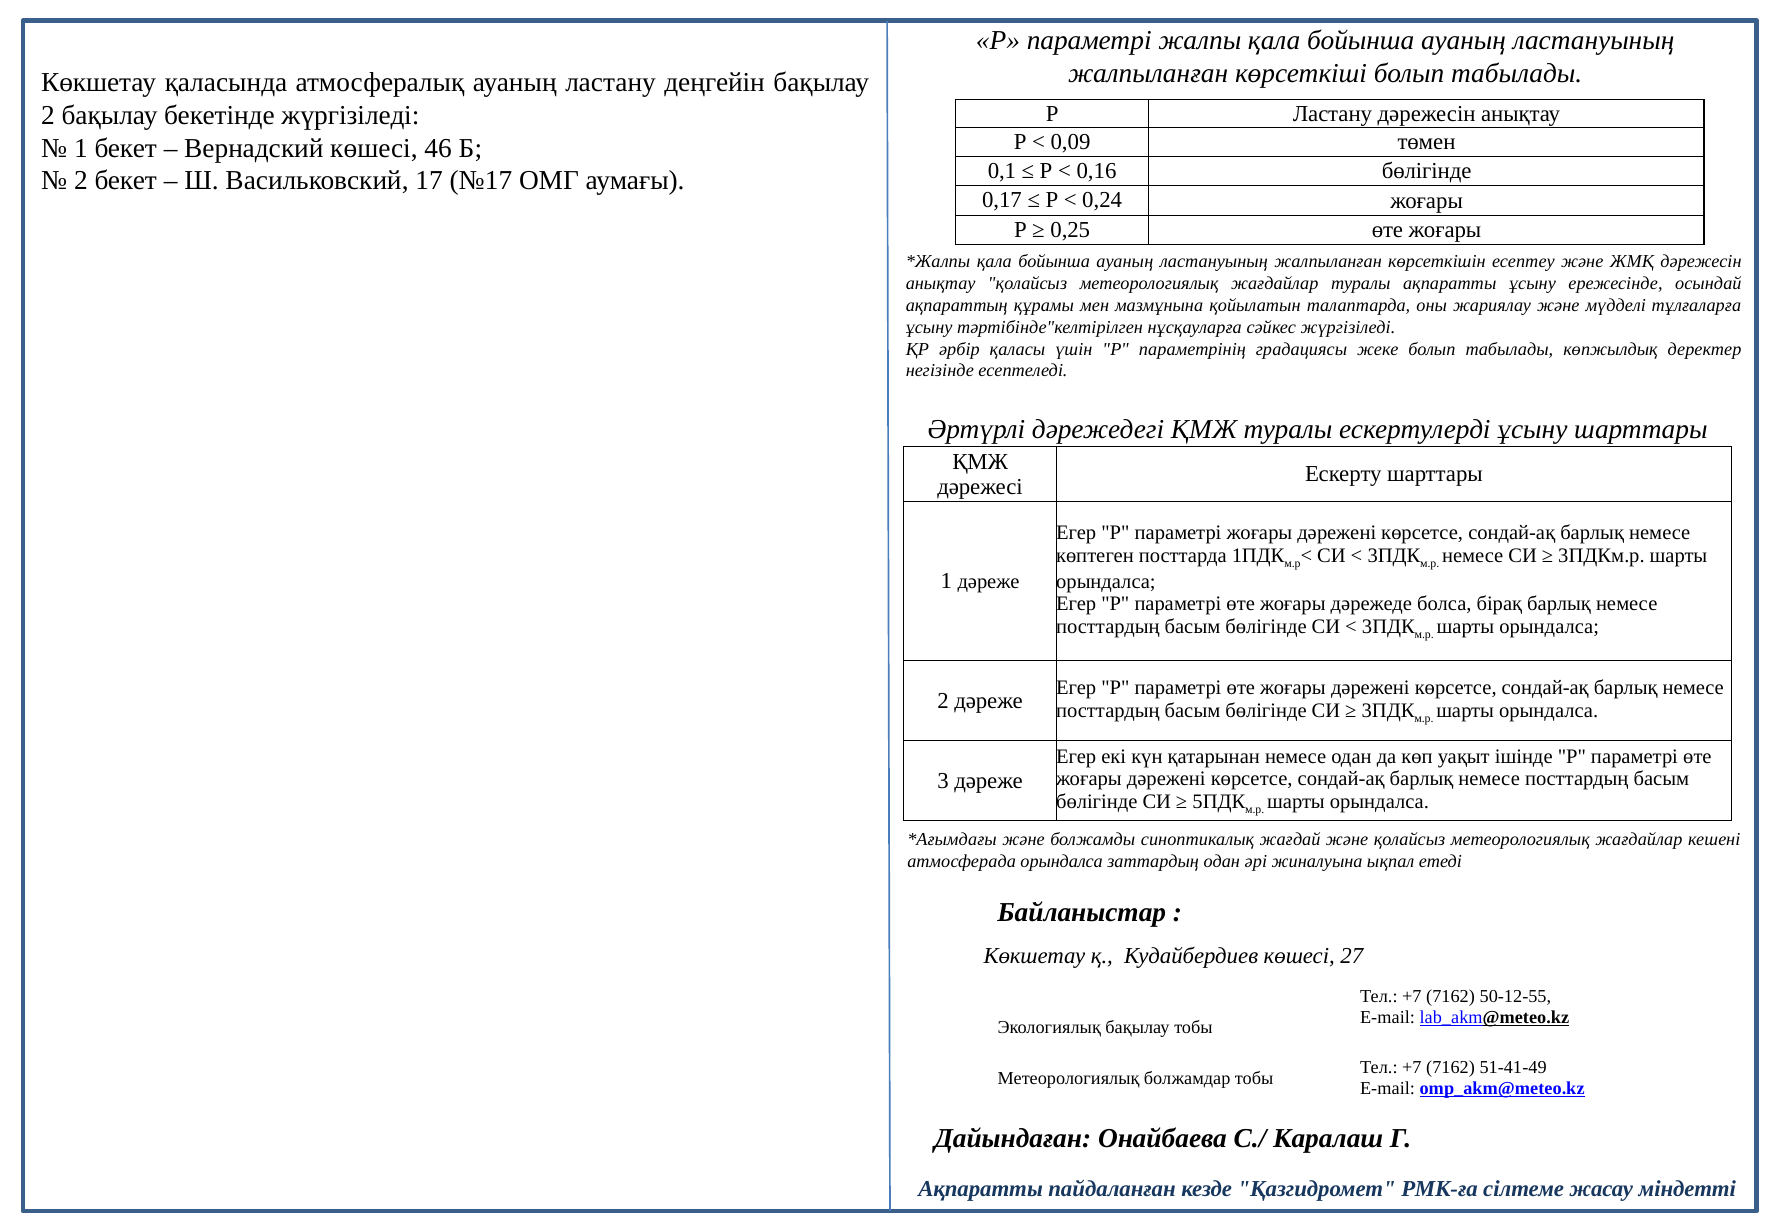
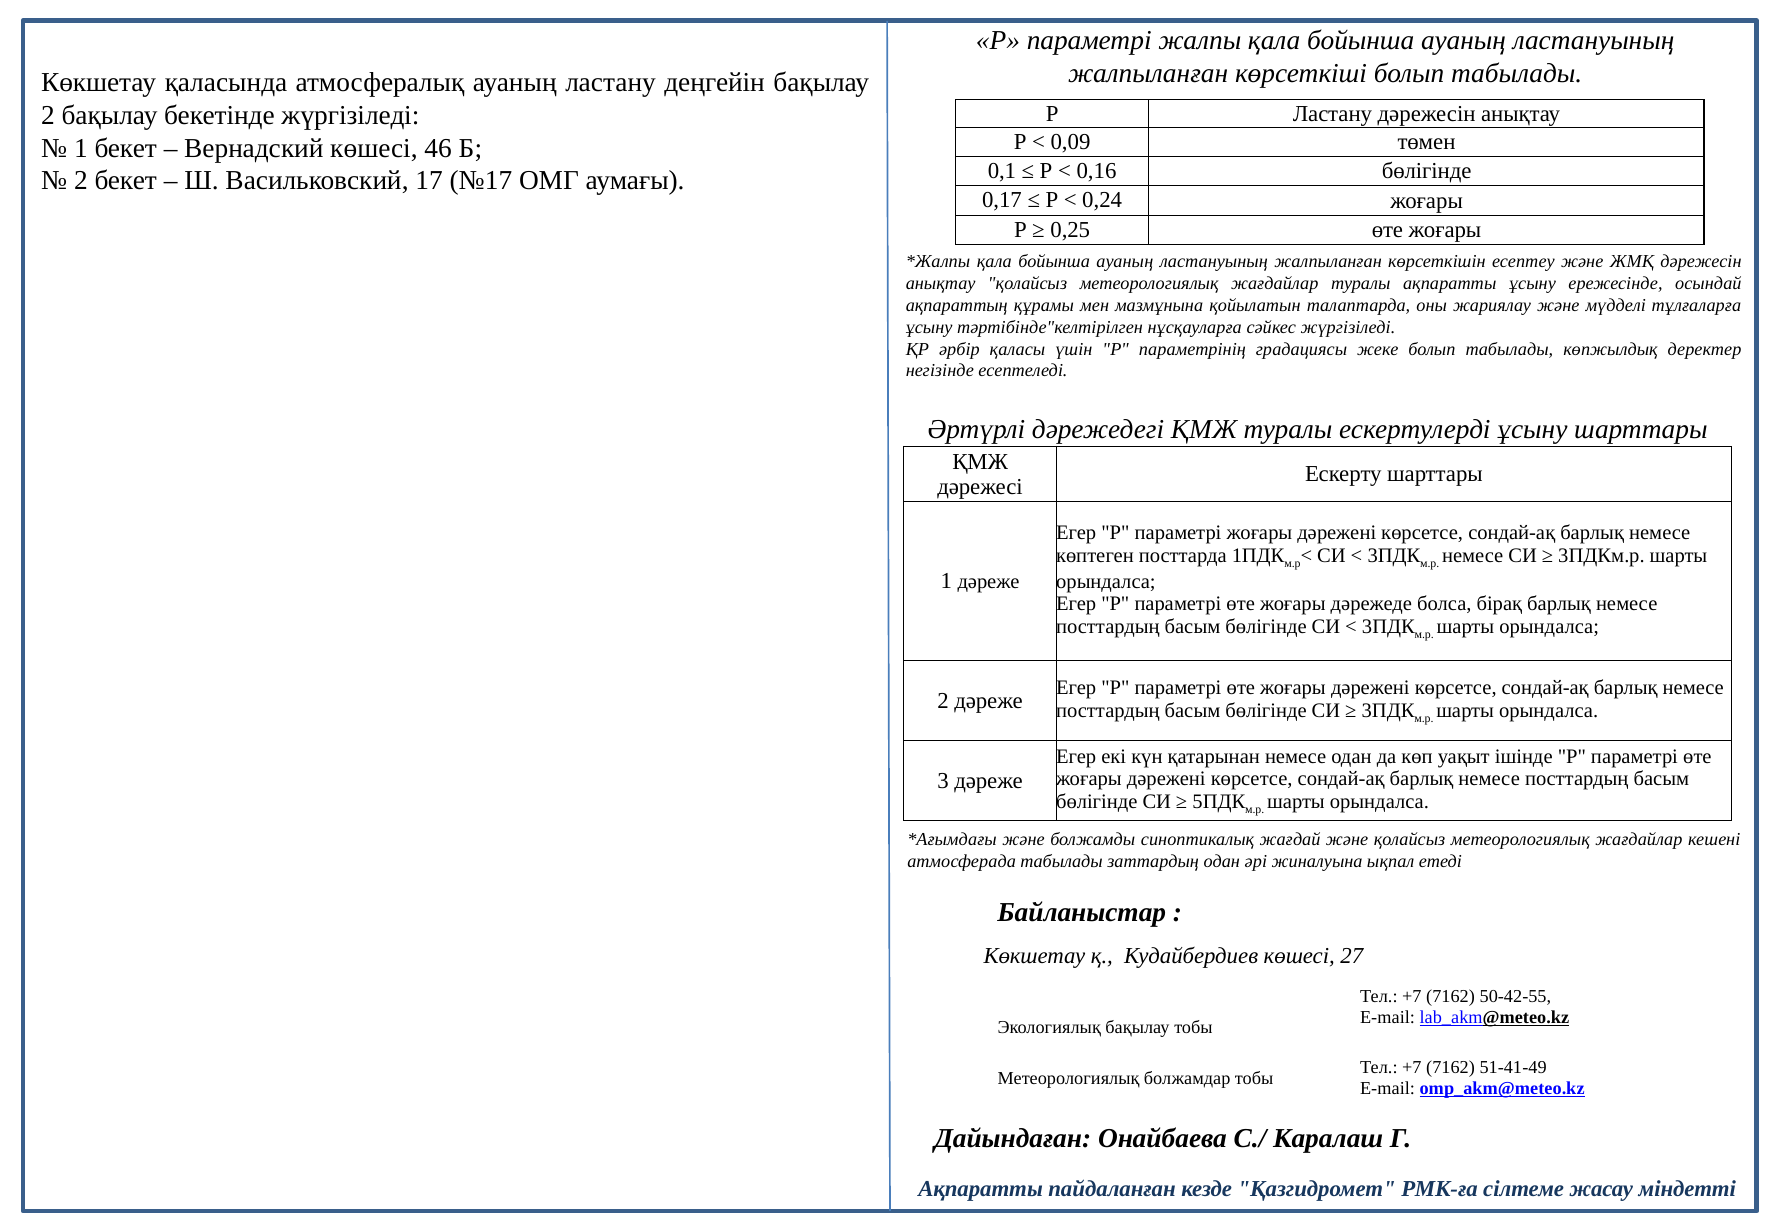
атмосферада орындалса: орындалса -> табылады (1062, 862)
50-12-55: 50-12-55 -> 50-42-55 (1515, 997)
